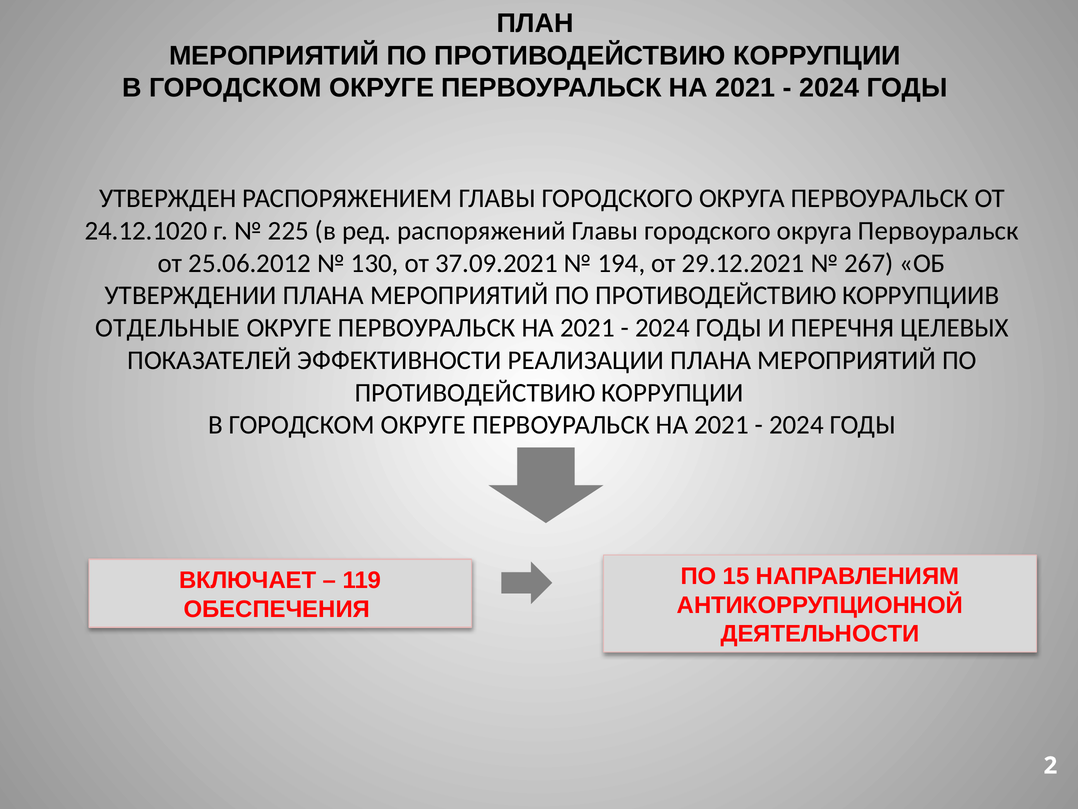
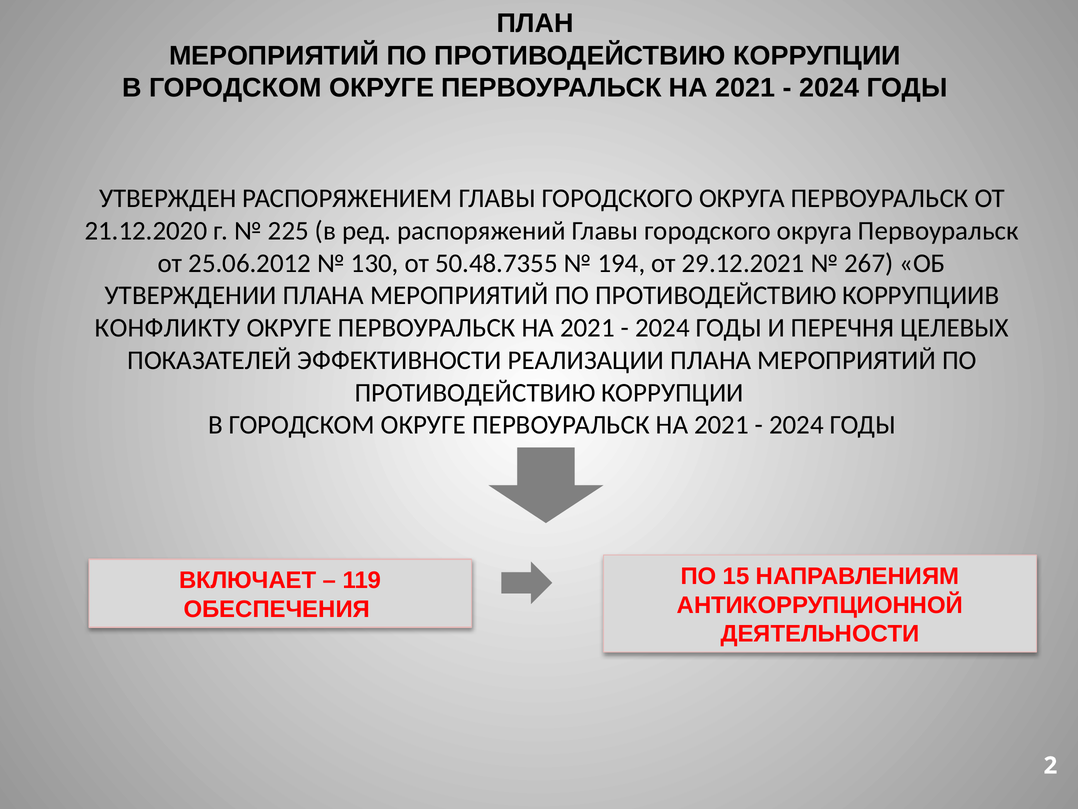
24.12.1020: 24.12.1020 -> 21.12.2020 (146, 231)
37.09.2021: 37.09.2021 -> 50.48.7355 (496, 263)
ОТДЕЛЬНЫЕ: ОТДЕЛЬНЫЕ -> КОНФЛИКТУ (168, 328)
